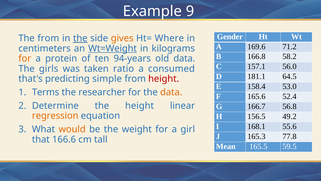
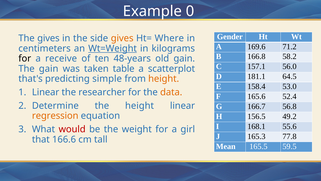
9: 9 -> 0 (190, 11)
The from: from -> gives (48, 38)
the underline: present -> none (80, 38)
for colour: orange -> black (25, 58)
protein: protein -> receive (61, 58)
94-years: 94-years -> 48-years (132, 58)
old data: data -> gain (184, 58)
The girls: girls -> gain (49, 69)
ratio: ratio -> table (124, 69)
consumed: consumed -> scatterplot (172, 69)
height colour: red -> orange (164, 79)
Terms: Terms -> Linear (46, 92)
would colour: orange -> red (72, 129)
